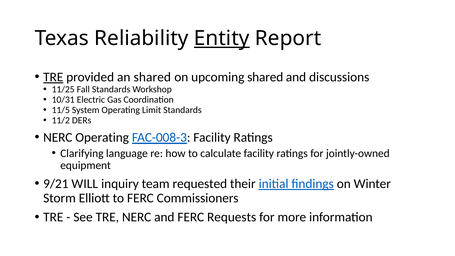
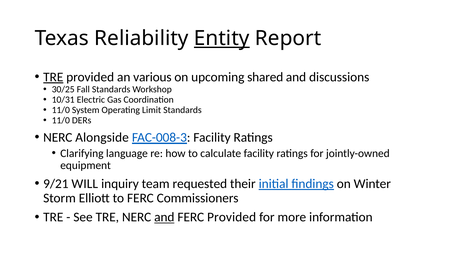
an shared: shared -> various (152, 77)
11/25: 11/25 -> 30/25 (63, 90)
11/5: 11/5 -> 11/0 (61, 110)
11/2: 11/2 -> 11/0 (61, 120)
NERC Operating: Operating -> Alongside (102, 137)
and underline: none -> present (164, 217)
FERC Requests: Requests -> Provided (232, 217)
